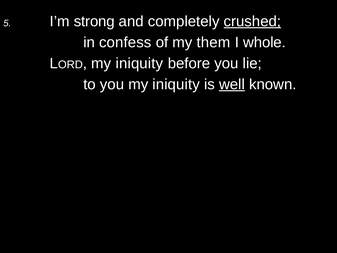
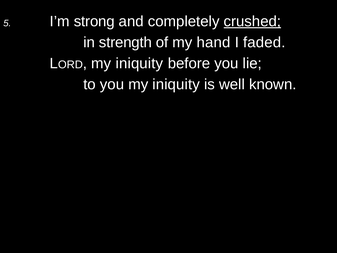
confess: confess -> strength (125, 42)
them: them -> hand (214, 42)
whole: whole -> faded (264, 42)
well underline: present -> none (232, 84)
